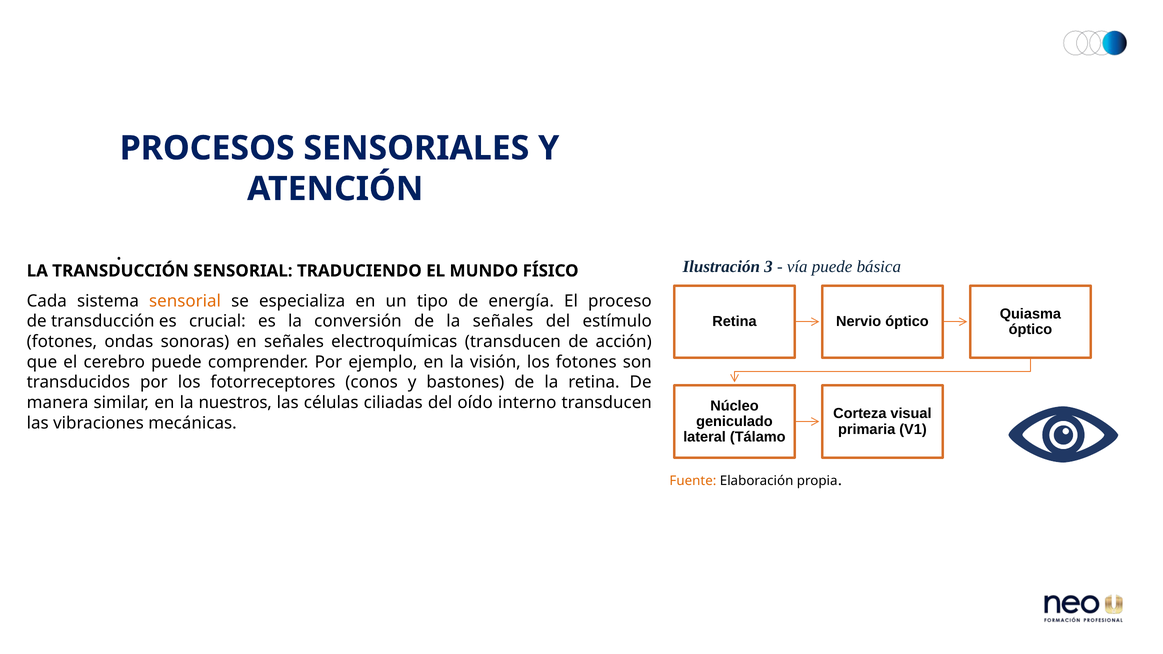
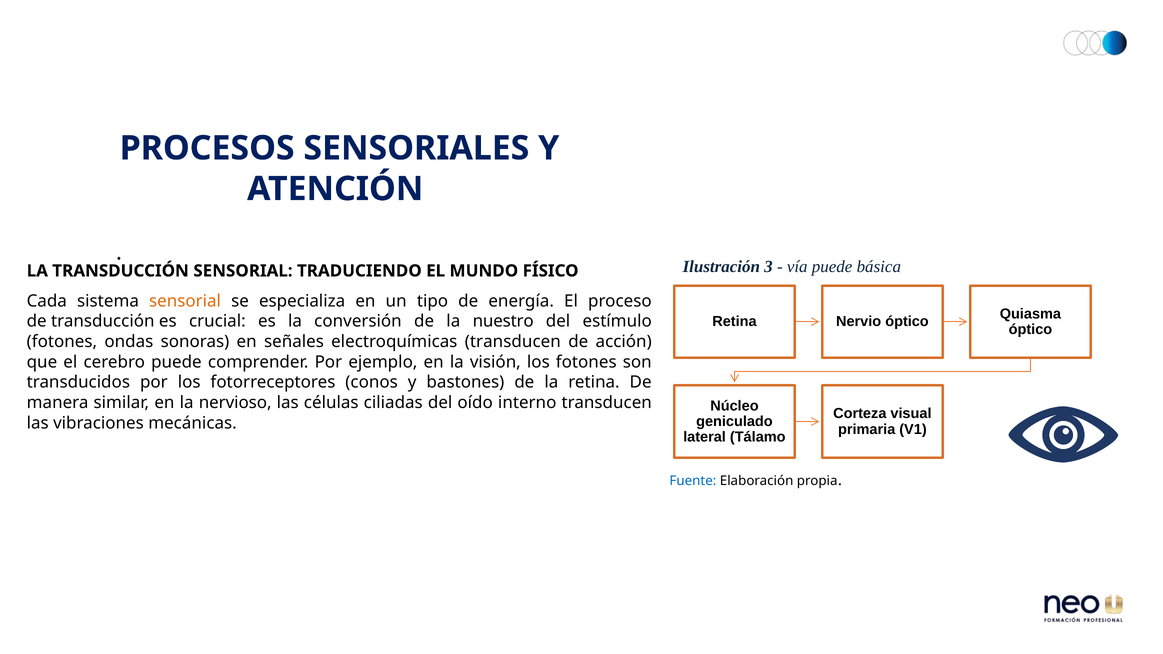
la señales: señales -> nuestro (503, 321)
nuestros: nuestros -> nervioso (235, 403)
Fuente colour: orange -> blue (693, 481)
